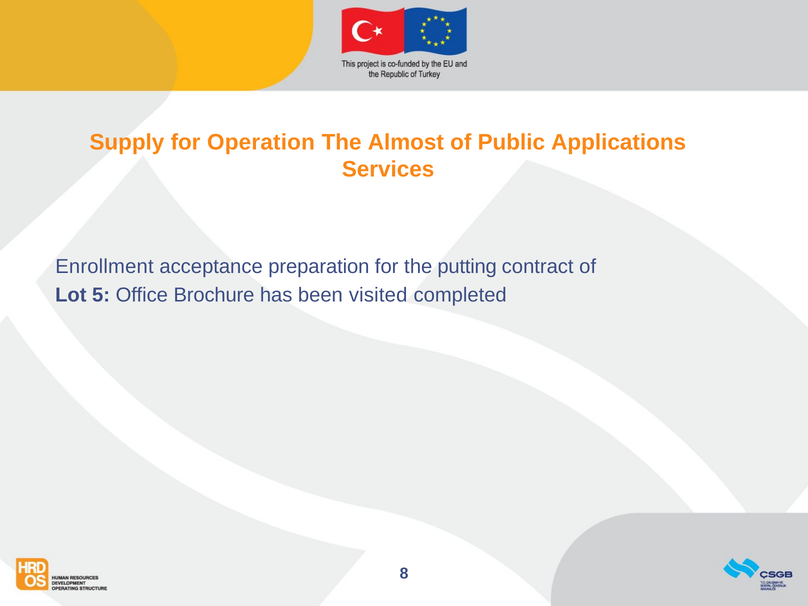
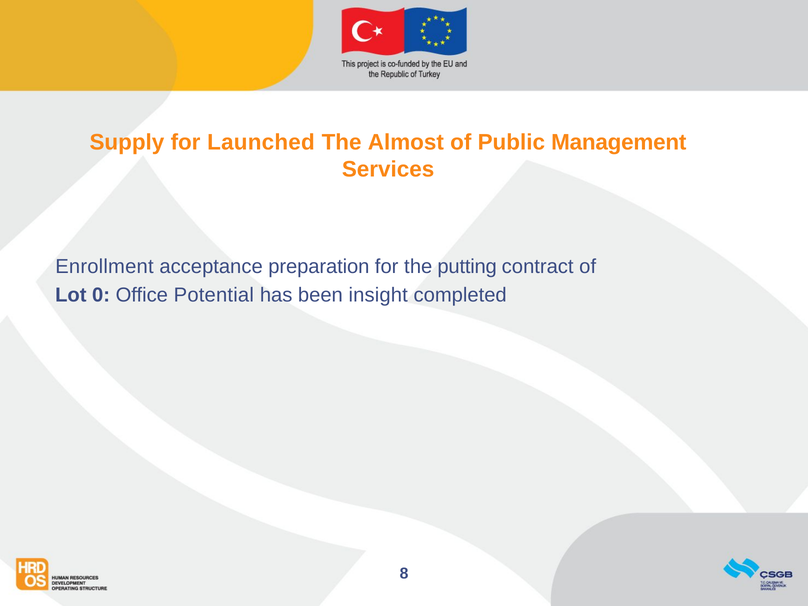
Operation: Operation -> Launched (261, 143)
Applications: Applications -> Management (619, 143)
5: 5 -> 0 (101, 295)
Brochure: Brochure -> Potential (214, 295)
visited: visited -> insight (378, 295)
